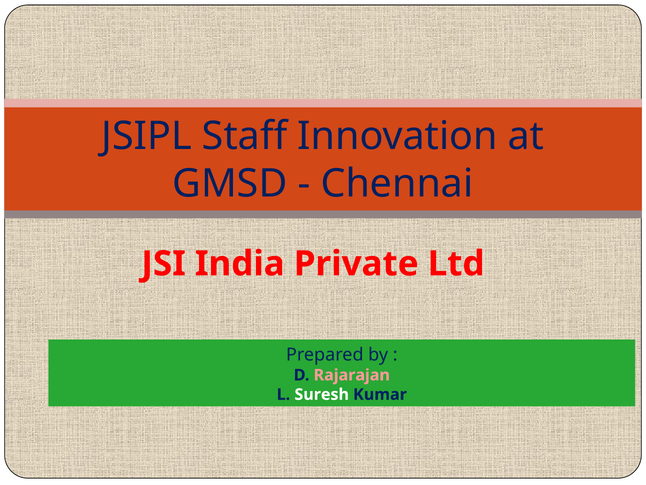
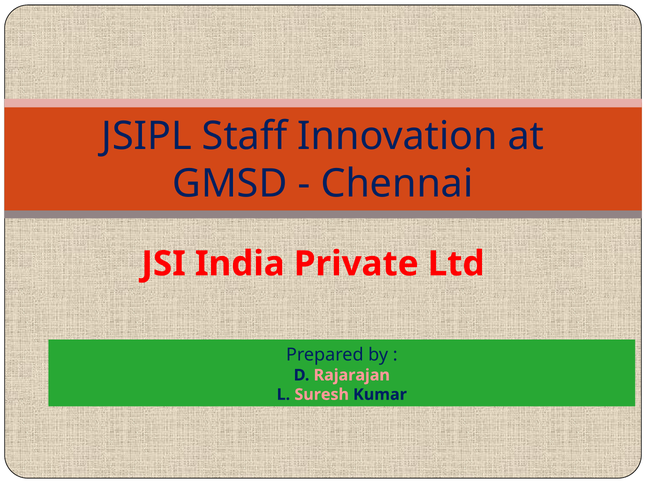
Suresh colour: white -> pink (322, 394)
